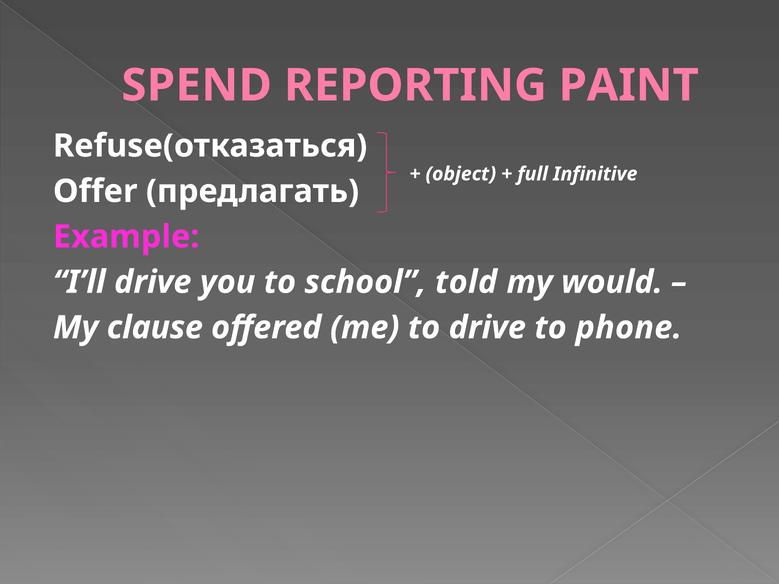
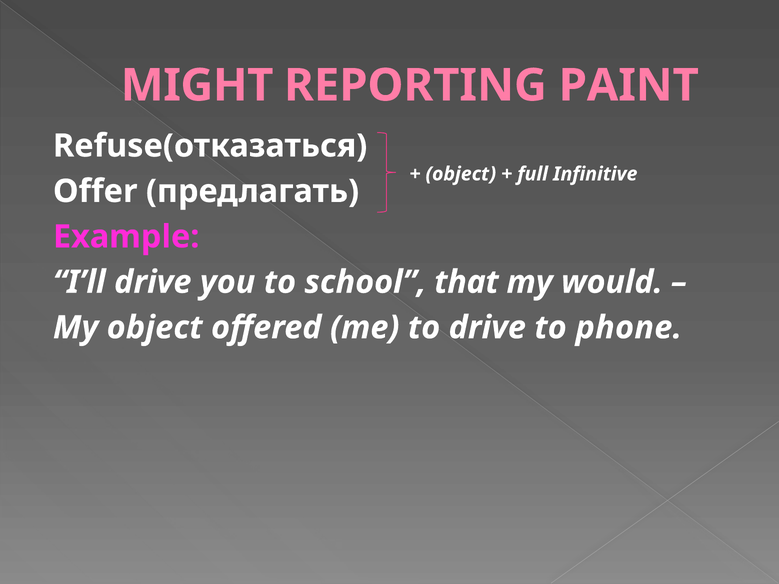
SPEND: SPEND -> MIGHT (197, 86)
told: told -> that (466, 282)
My clause: clause -> object (155, 328)
